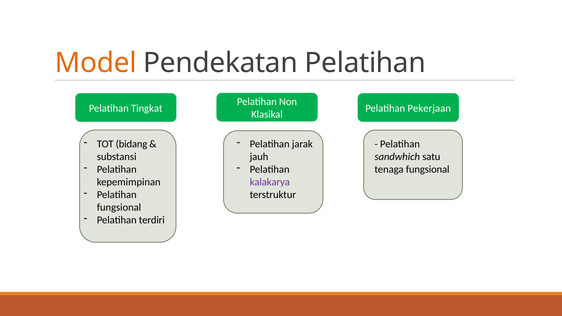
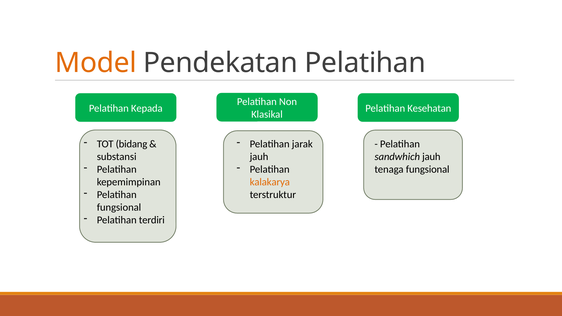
Tingkat: Tingkat -> Kepada (147, 108)
Pekerjaan: Pekerjaan -> Kesehatan (429, 108)
sandwhich satu: satu -> jauh (431, 157)
kalakarya colour: purple -> orange (270, 182)
